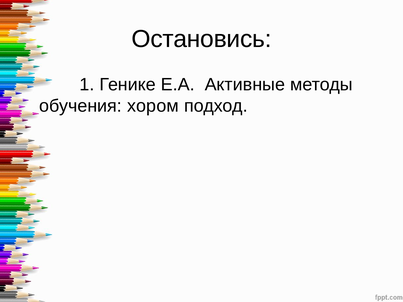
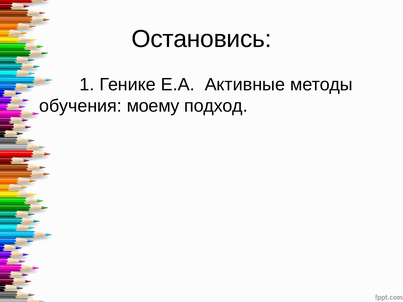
хором: хором -> моему (153, 106)
